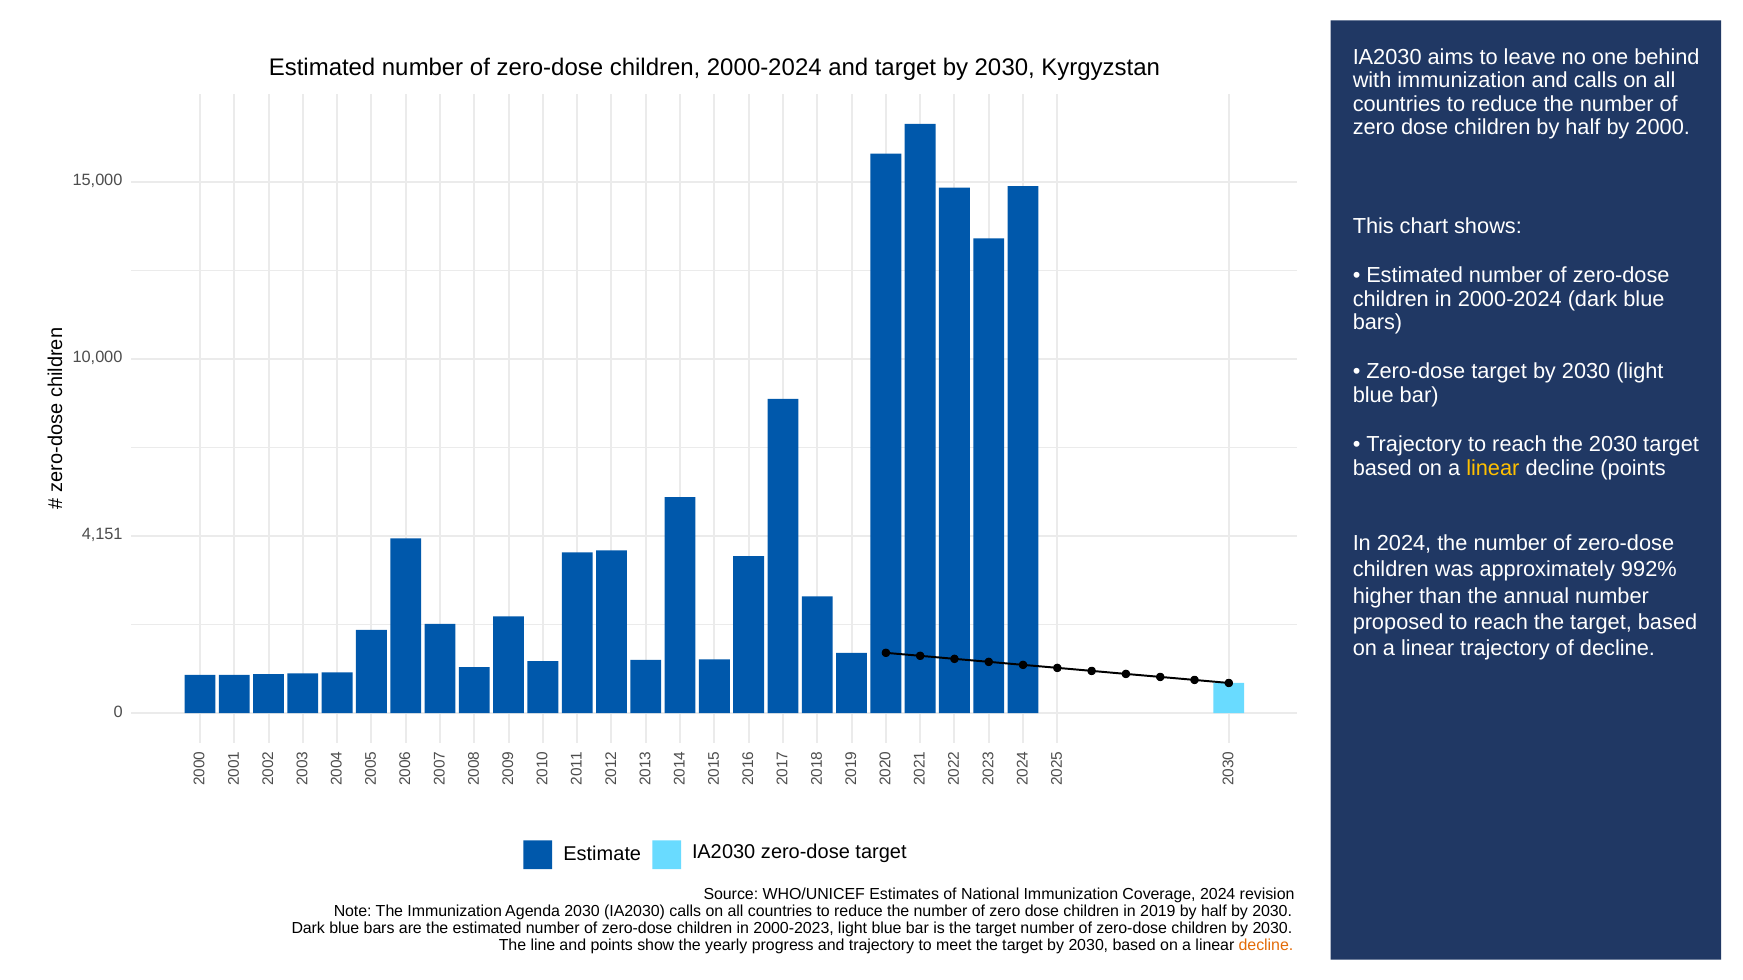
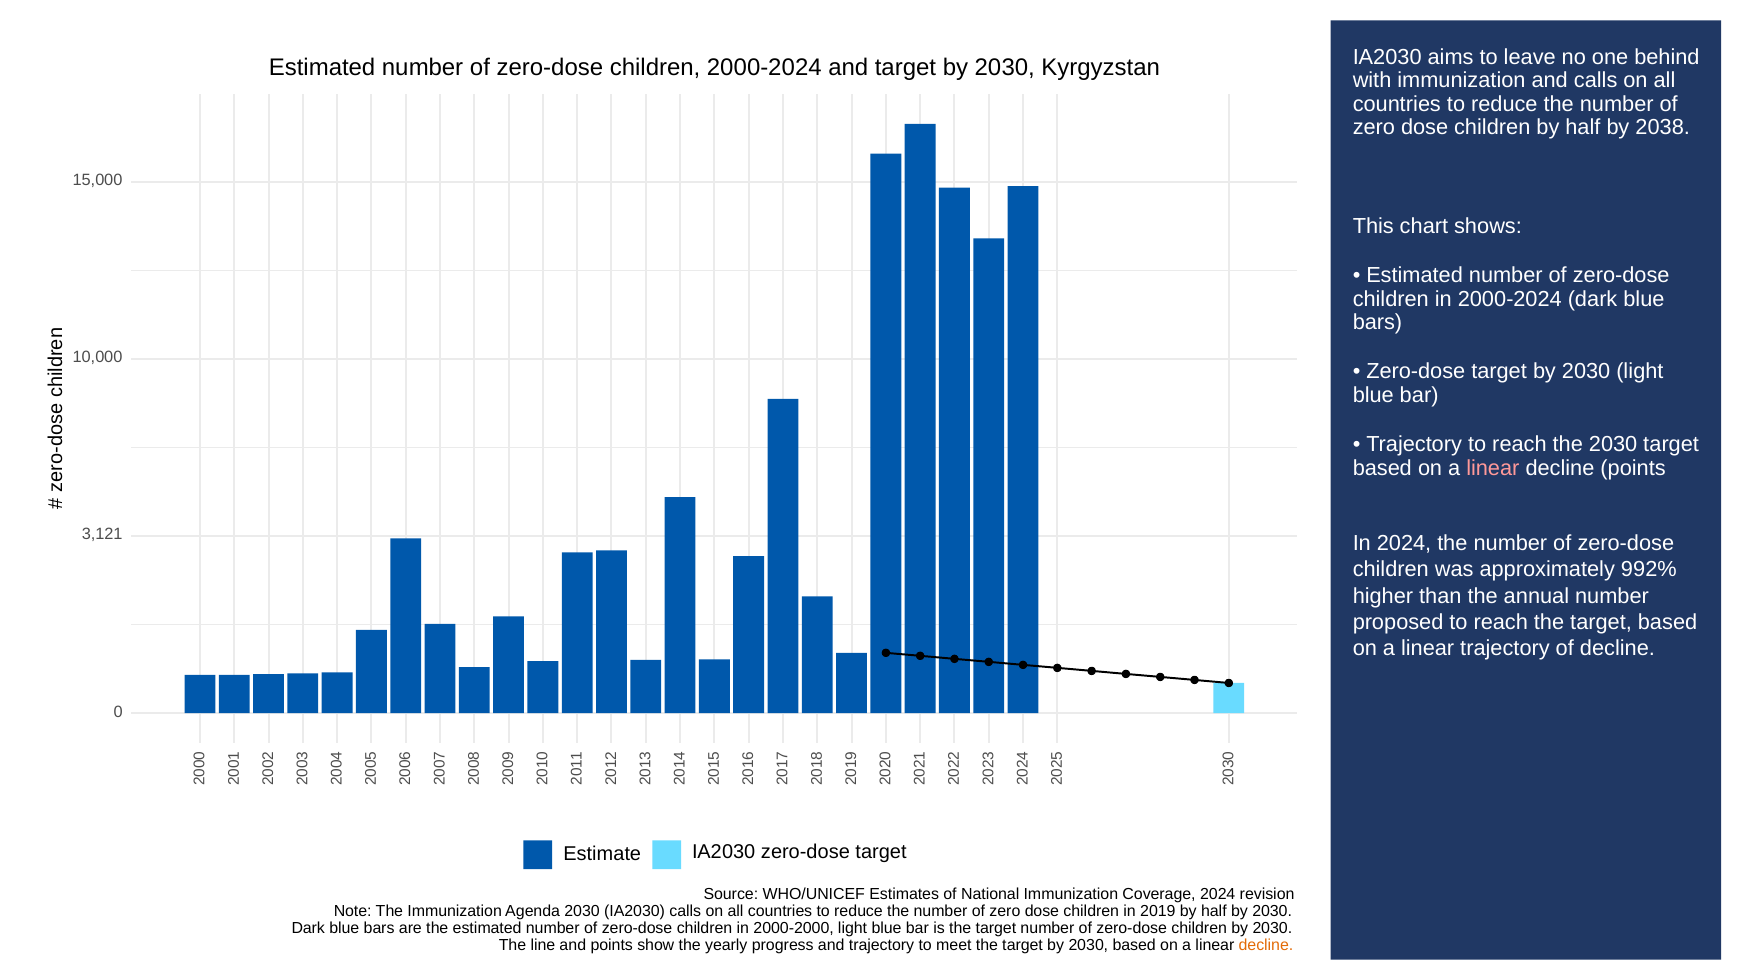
2000: 2000 -> 2038 (1663, 128)
linear colour: yellow -> pink (1493, 468)
4,151: 4,151 -> 3,121 (102, 534)
2000-2023: 2000-2023 -> 2000-2000 (794, 929)
